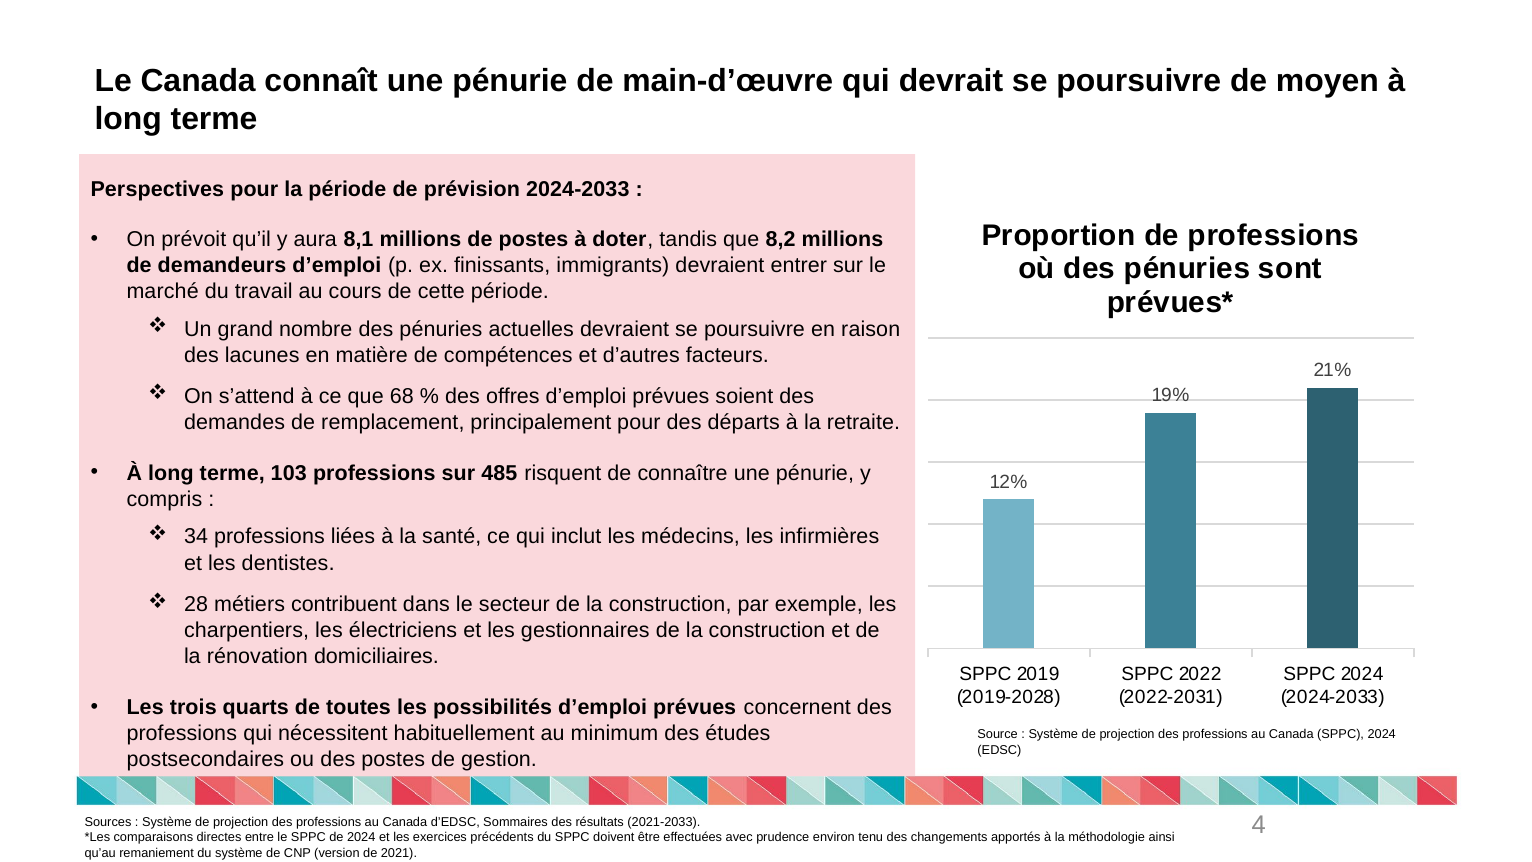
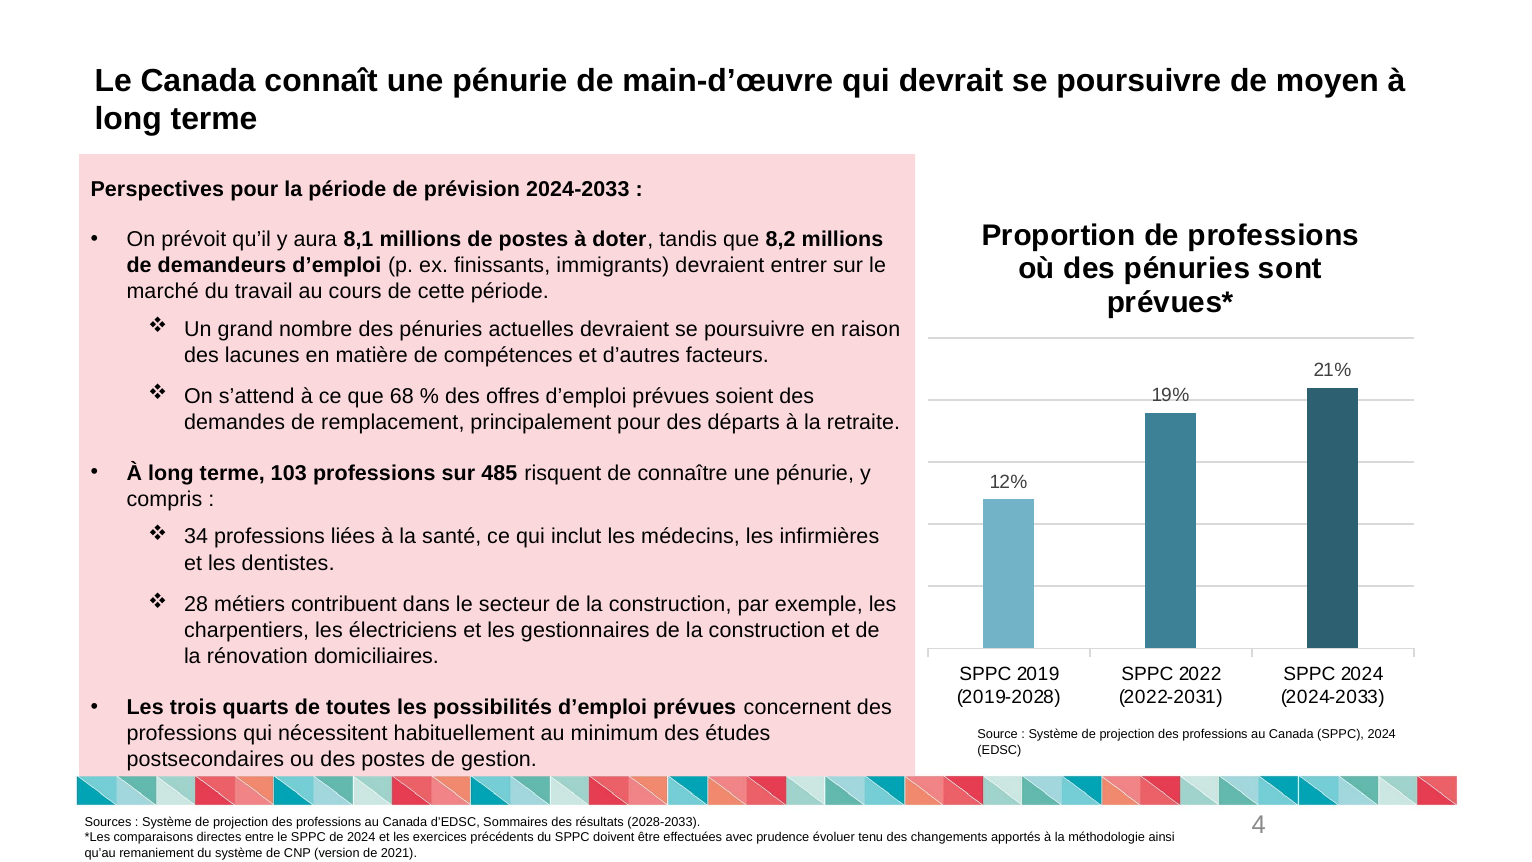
2021-2033: 2021-2033 -> 2028-2033 (664, 822)
environ: environ -> évoluer (834, 837)
